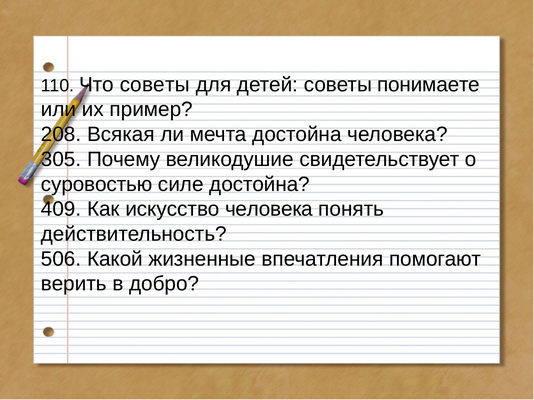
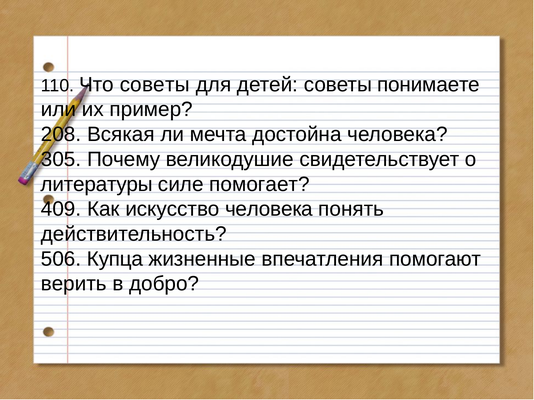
суровостью: суровостью -> литературы (97, 184)
силе достойна: достойна -> помогает (260, 184)
Какой: Какой -> Купца (115, 259)
